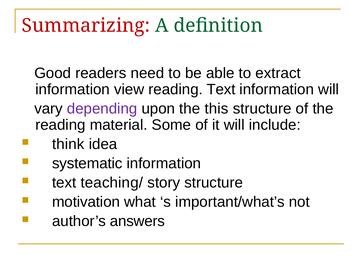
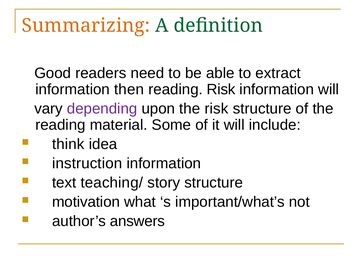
Summarizing colour: red -> orange (86, 26)
view: view -> then (129, 90)
reading Text: Text -> Risk (221, 90)
the this: this -> risk (216, 109)
systematic: systematic -> instruction (87, 164)
